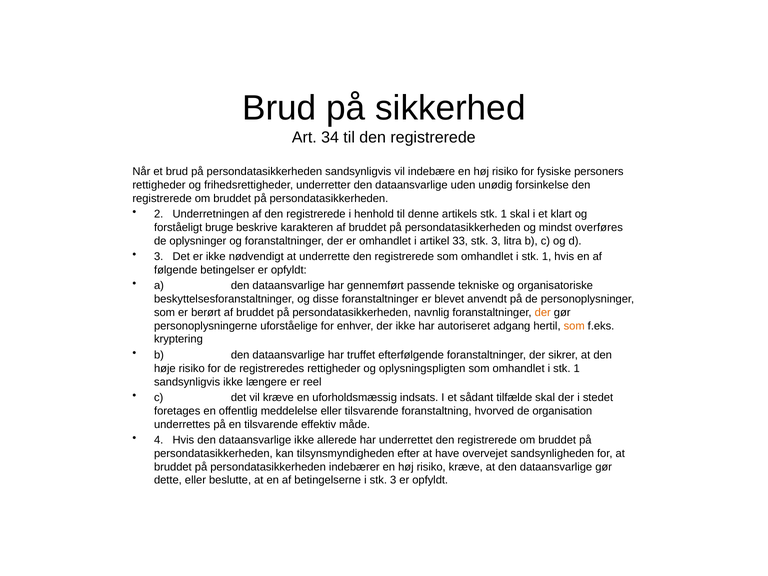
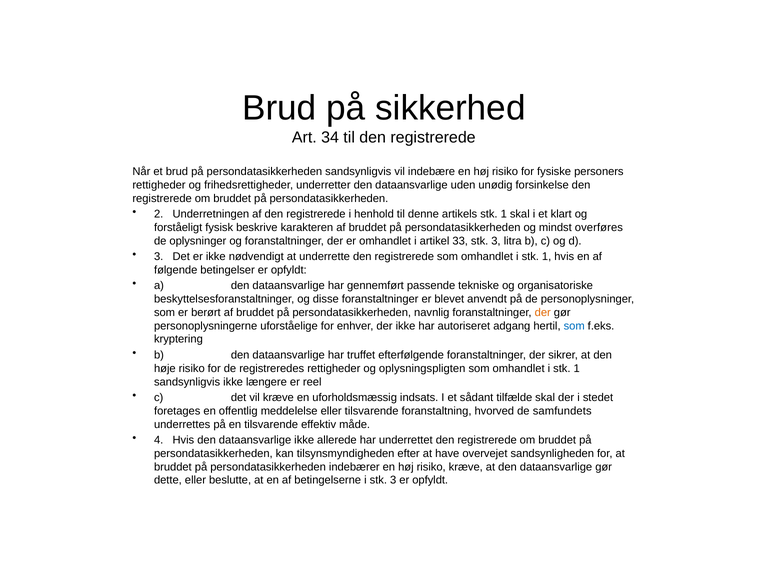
bruge: bruge -> fysisk (219, 227)
som colour: orange -> blue (574, 326)
organisation: organisation -> samfundets (562, 411)
